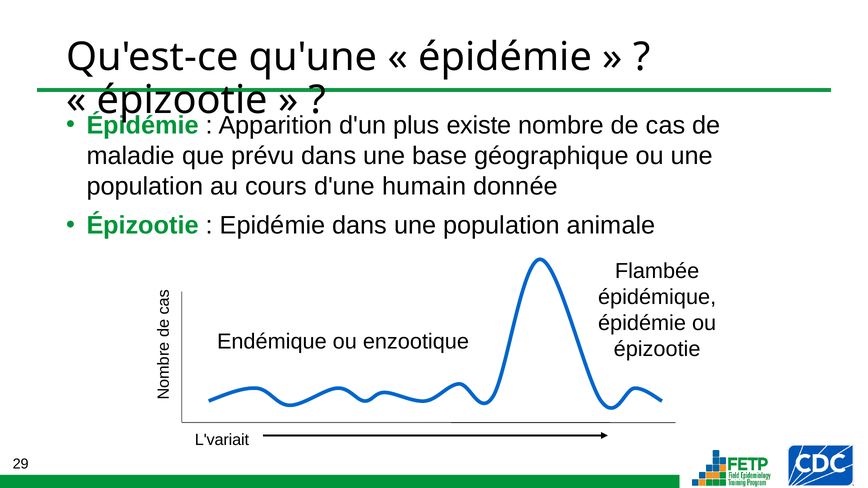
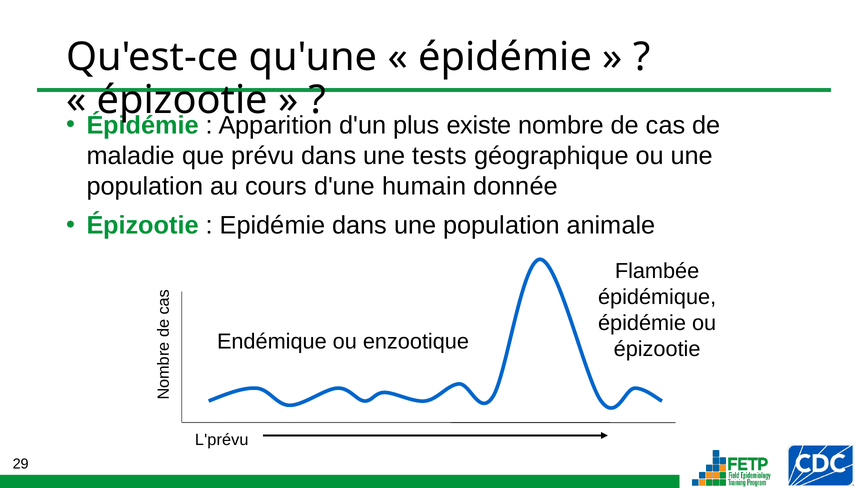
base: base -> tests (440, 156)
L'variait: L'variait -> L'prévu (222, 440)
